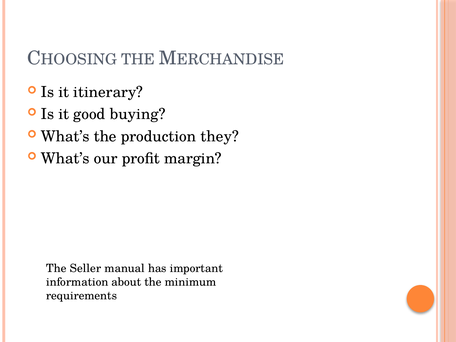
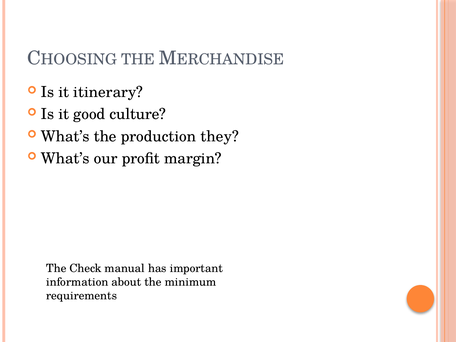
buying: buying -> culture (138, 114)
Seller: Seller -> Check (86, 268)
